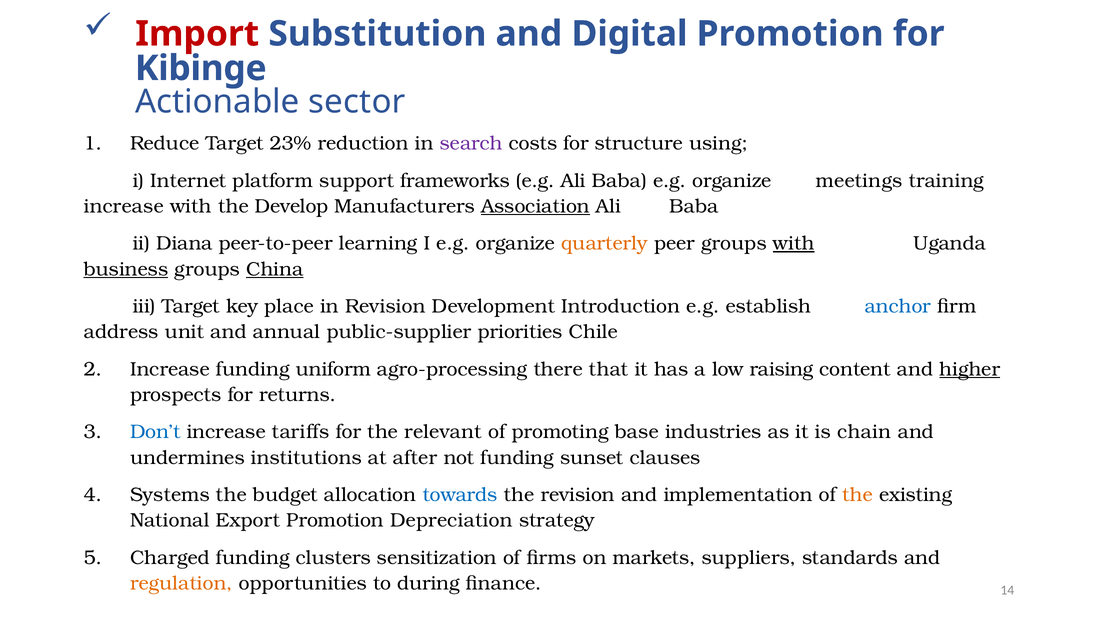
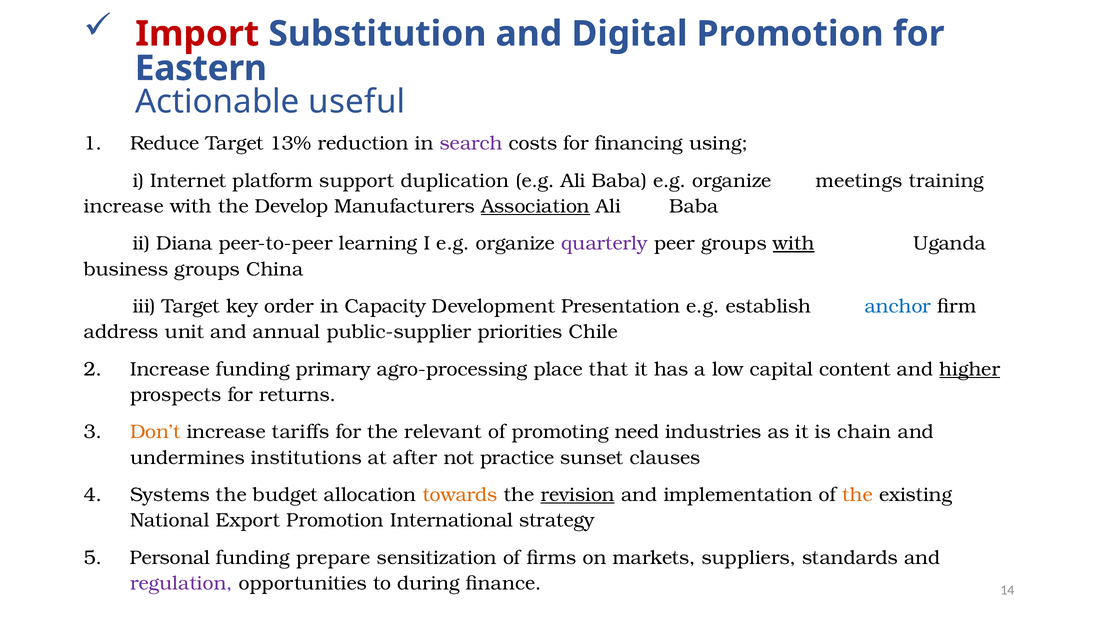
Kibinge: Kibinge -> Eastern (201, 68)
sector: sector -> useful (357, 102)
23%: 23% -> 13% (291, 143)
structure: structure -> financing (639, 143)
frameworks: frameworks -> duplication (455, 180)
quarterly colour: orange -> purple (604, 243)
business underline: present -> none (126, 269)
China underline: present -> none (275, 269)
place: place -> order (289, 306)
in Revision: Revision -> Capacity (385, 306)
Introduction: Introduction -> Presentation (621, 306)
uniform: uniform -> primary (333, 369)
there: there -> place (558, 369)
raising: raising -> capital (781, 369)
Don’t colour: blue -> orange (155, 432)
base: base -> need (637, 432)
not funding: funding -> practice (517, 457)
towards colour: blue -> orange (460, 494)
revision underline: none -> present (578, 494)
Depreciation: Depreciation -> International (452, 520)
Charged: Charged -> Personal (170, 557)
clusters: clusters -> prepare (333, 557)
regulation colour: orange -> purple (181, 583)
